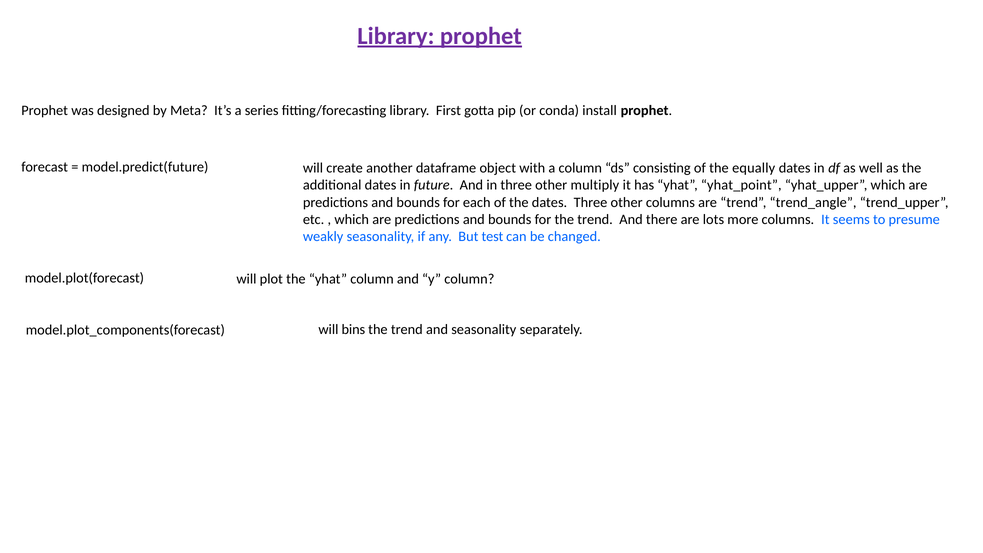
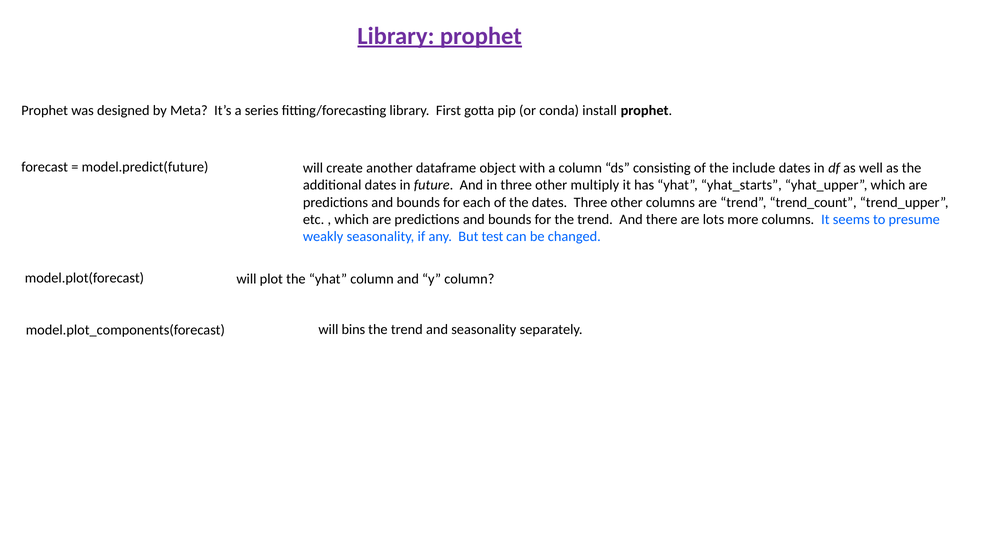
equally: equally -> include (754, 168)
yhat_point: yhat_point -> yhat_starts (741, 185)
trend_angle: trend_angle -> trend_count (813, 202)
